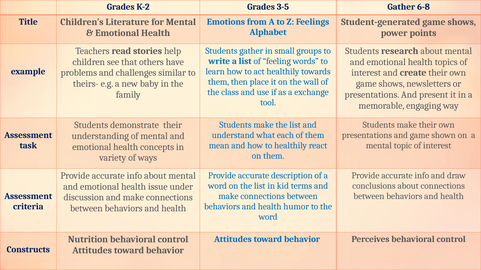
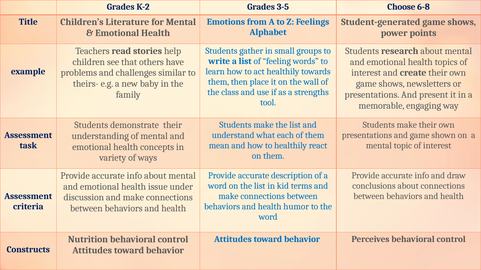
3-5 Gather: Gather -> Choose (401, 7)
exchange: exchange -> strengths (312, 92)
